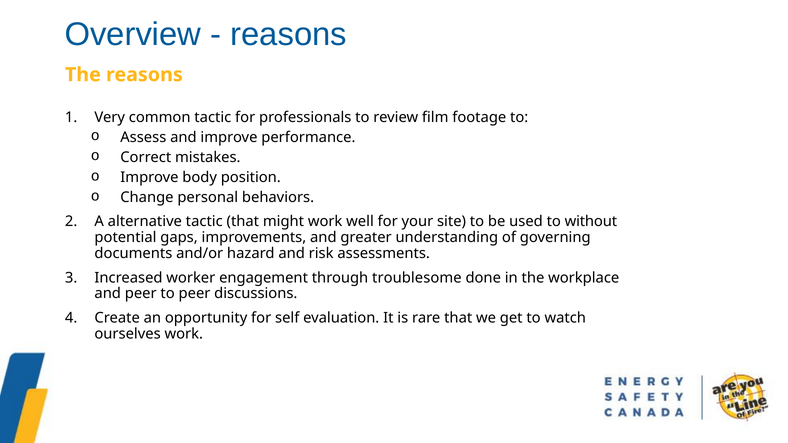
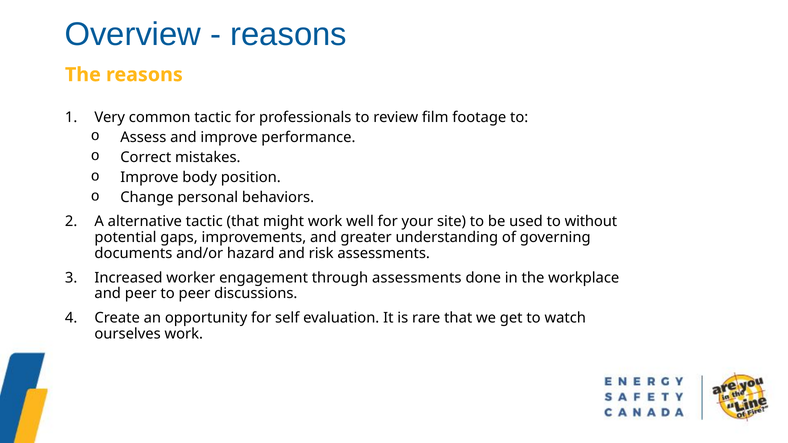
through troublesome: troublesome -> assessments (417, 278)
